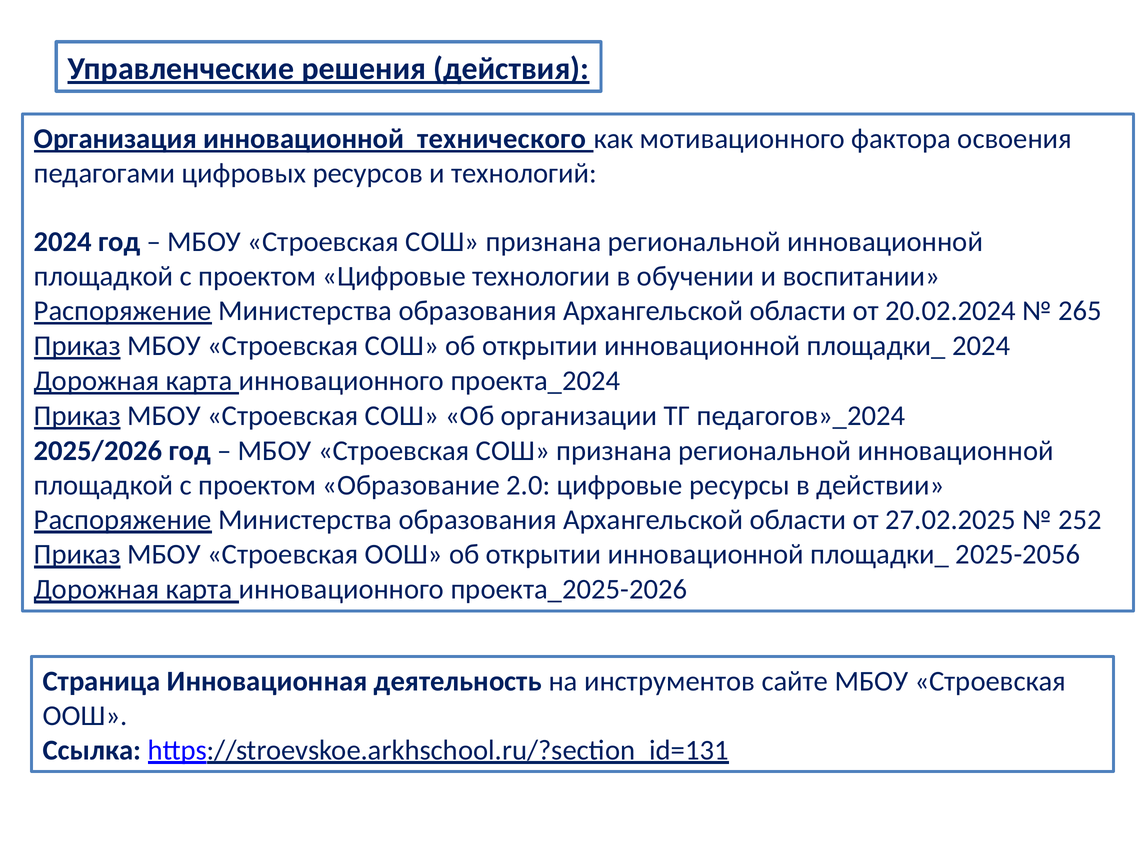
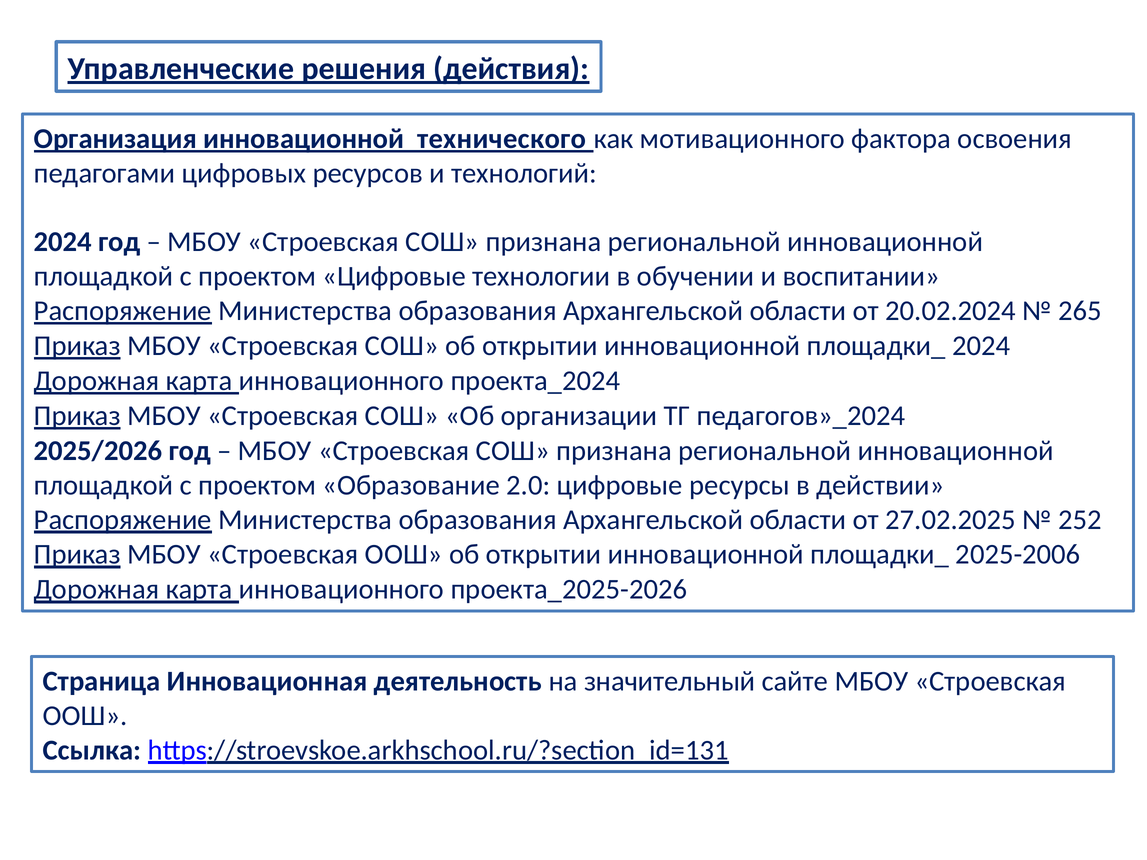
2025-2056: 2025-2056 -> 2025-2006 (1018, 555)
инструментов: инструментов -> значительный (670, 681)
